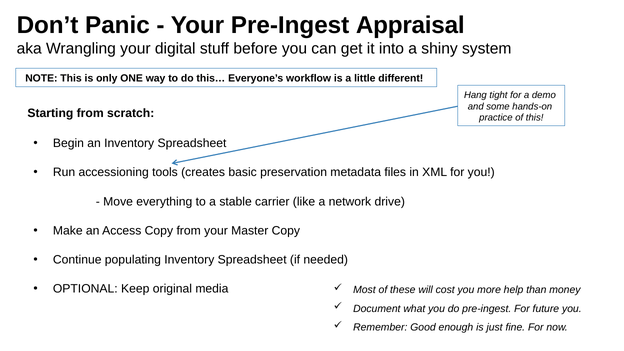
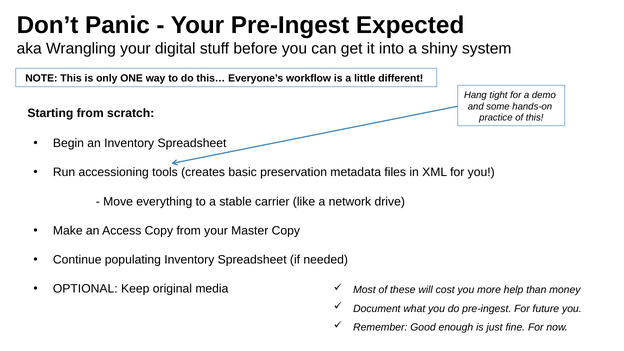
Appraisal: Appraisal -> Expected (410, 25)
